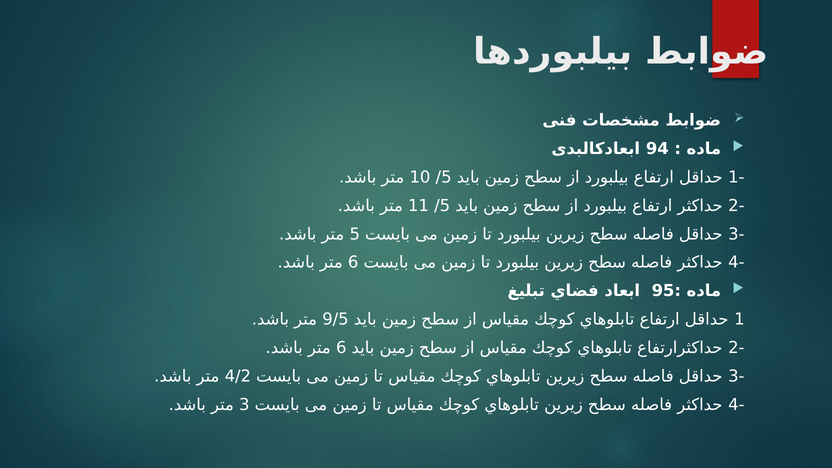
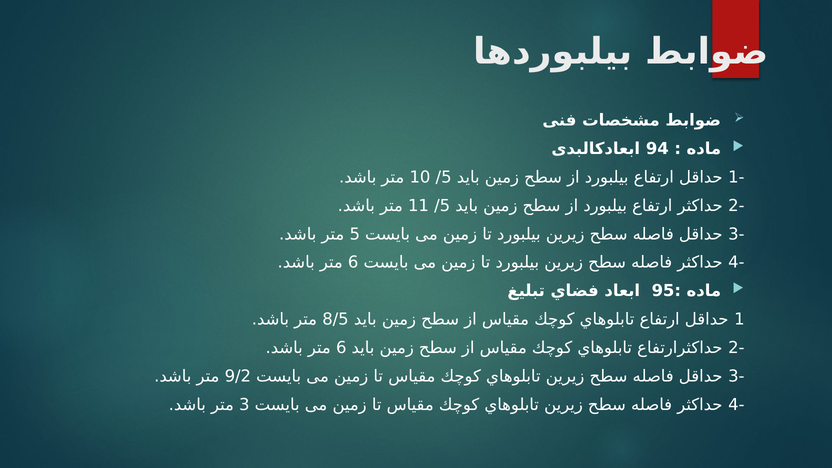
9/5: 9/5 -> 8/5 (335, 319)
4/2: 4/2 -> 9/2 (238, 376)
